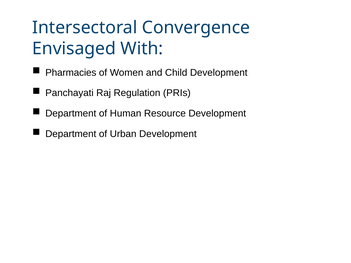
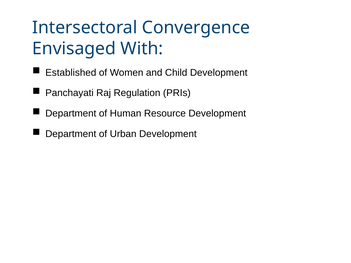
Pharmacies: Pharmacies -> Established (71, 73)
